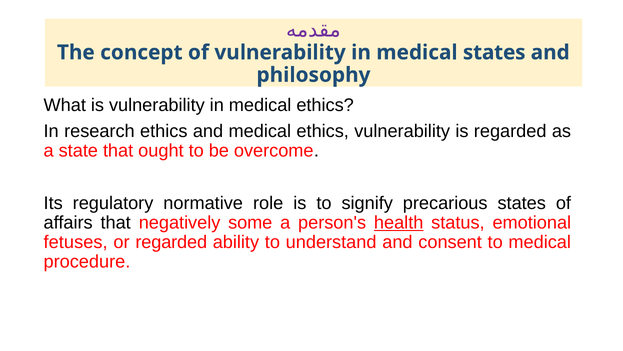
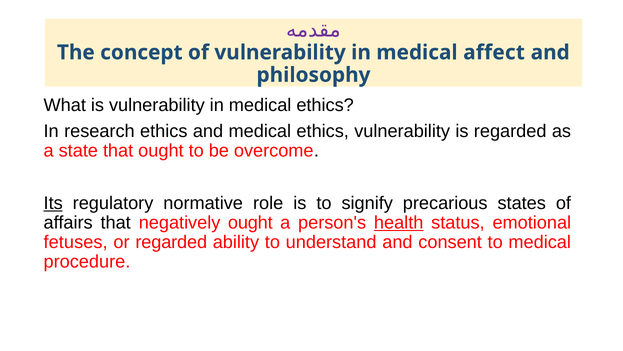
medical states: states -> affect (494, 52)
Its underline: none -> present (53, 203)
negatively some: some -> ought (250, 222)
